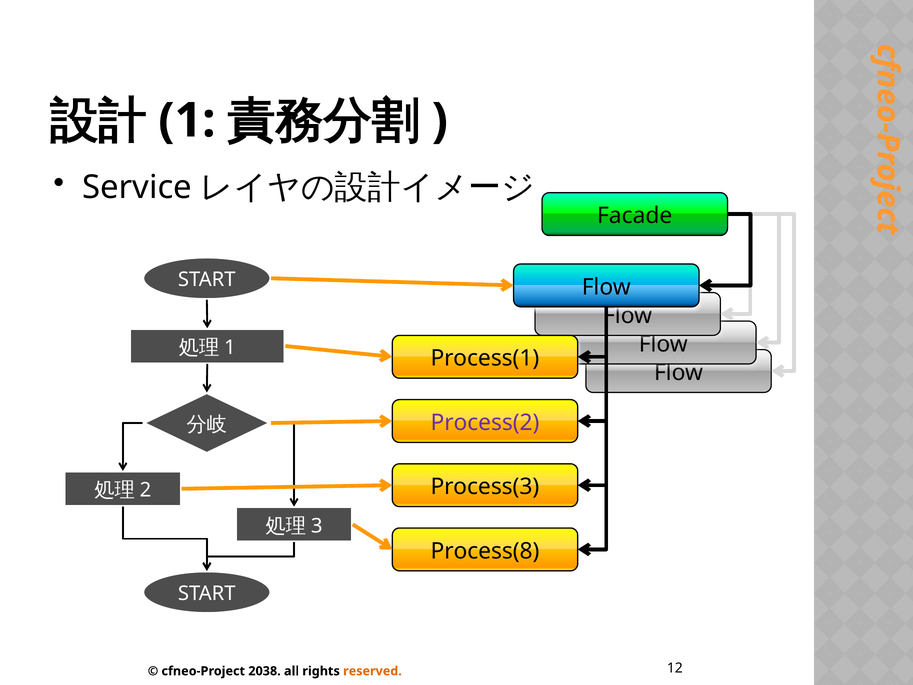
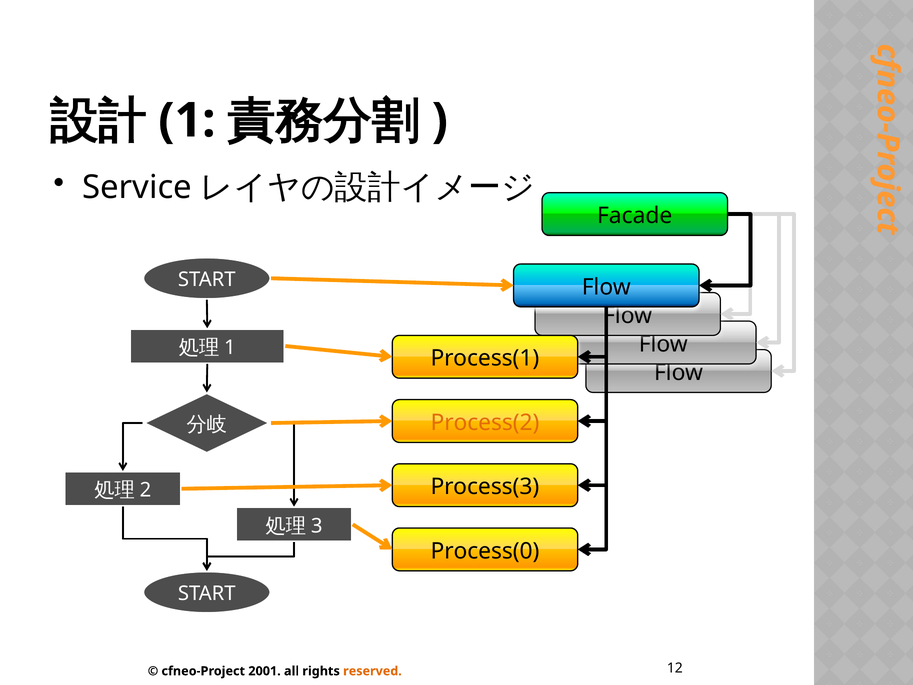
Process(2 colour: purple -> orange (485, 422)
Process(8: Process(8 -> Process(0 (485, 551)
2038: 2038 -> 2001 (265, 671)
